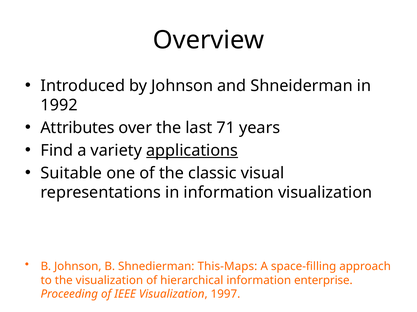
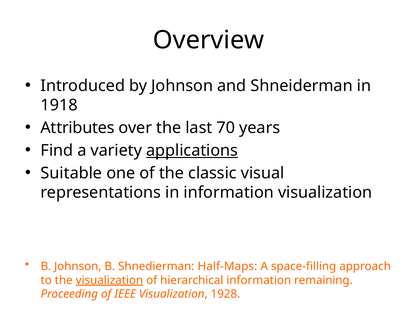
1992: 1992 -> 1918 (59, 105)
71: 71 -> 70 (226, 128)
This-Maps: This-Maps -> Half-Maps (227, 267)
visualization underline: none -> present (109, 281)
enterprise: enterprise -> remaining (323, 281)
1997: 1997 -> 1928 (225, 295)
